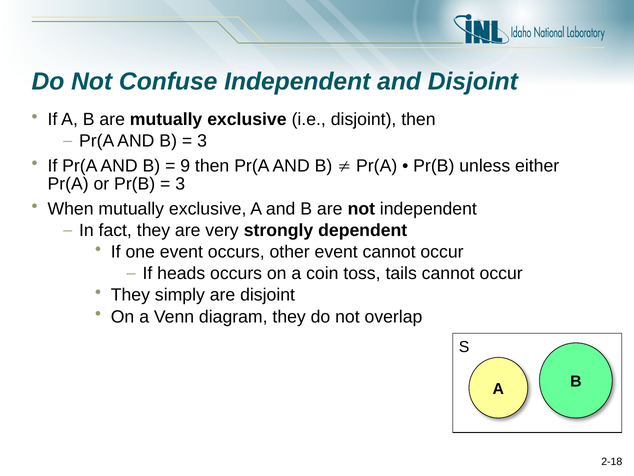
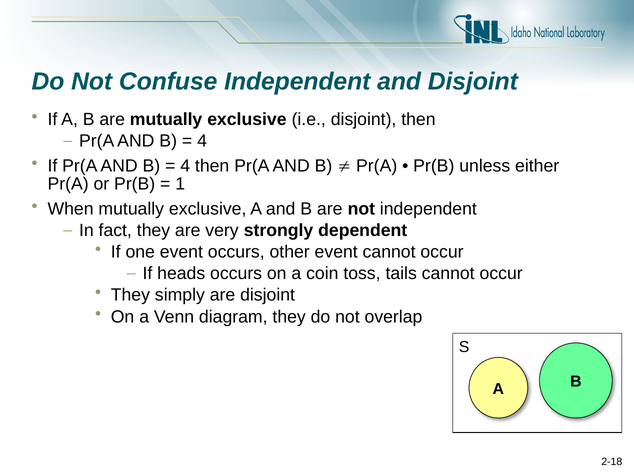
3: 3 -> 4 (202, 141)
9: 9 -> 4 (185, 166)
3: 3 -> 1 (180, 184)
